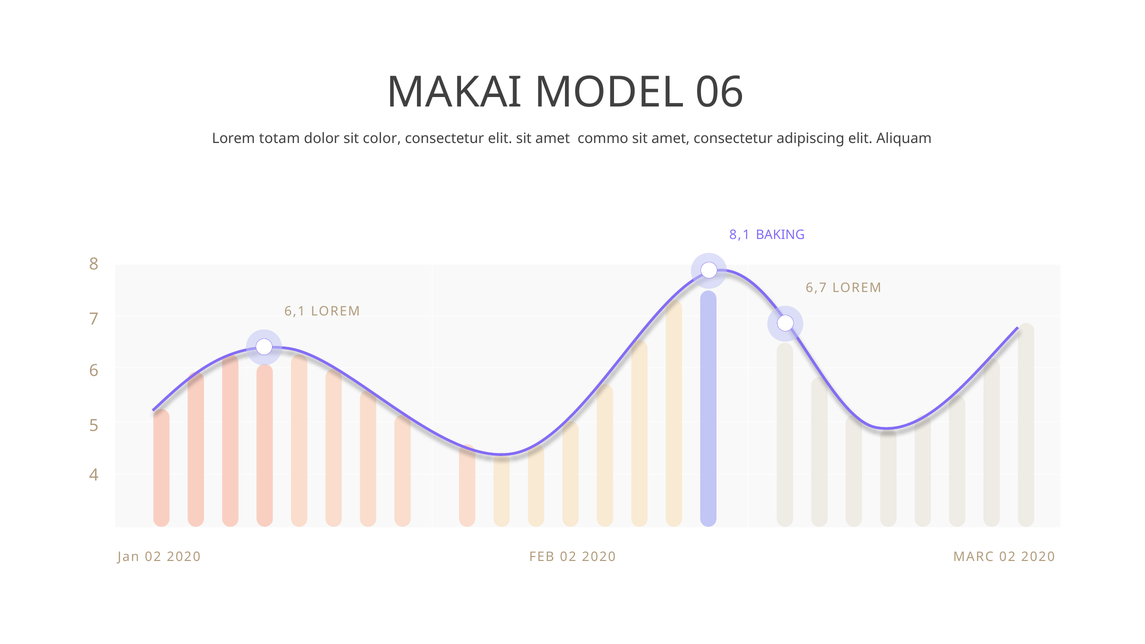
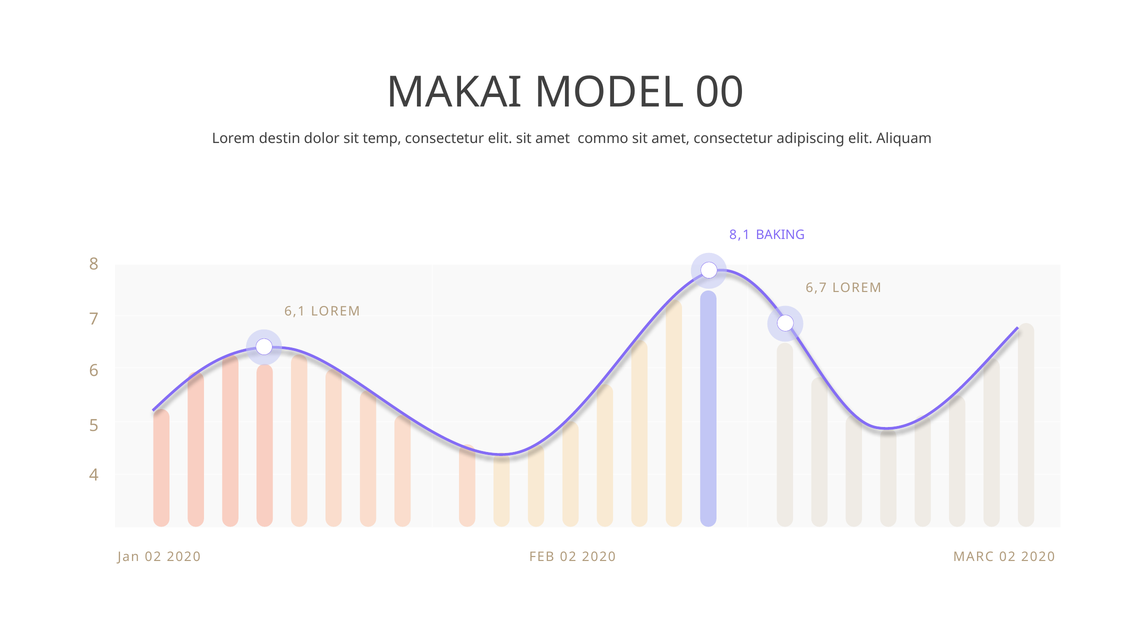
06: 06 -> 00 (720, 93)
totam: totam -> destin (280, 139)
color: color -> temp (382, 139)
